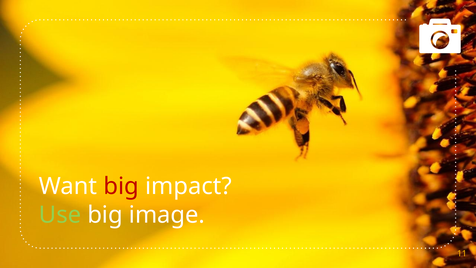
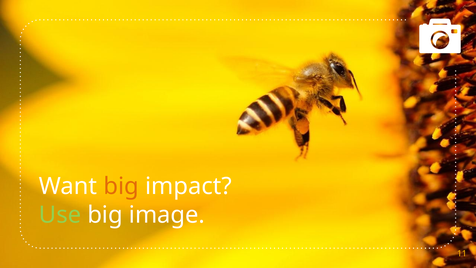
big colour: red -> orange (121, 186)
